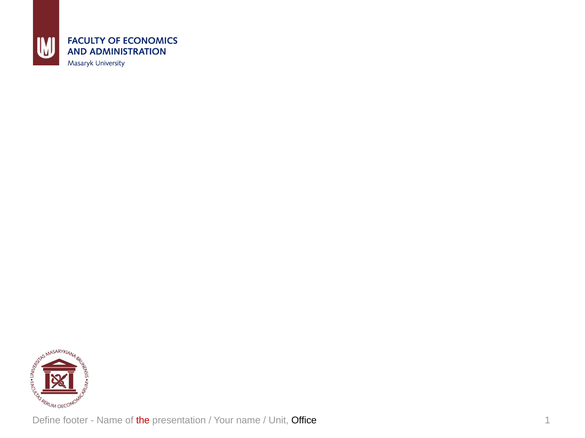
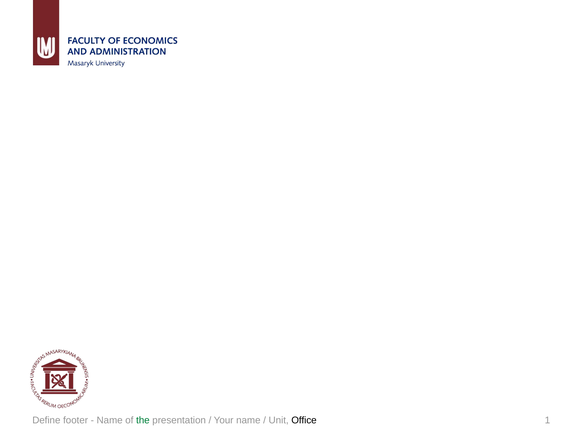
the colour: red -> green (143, 421)
